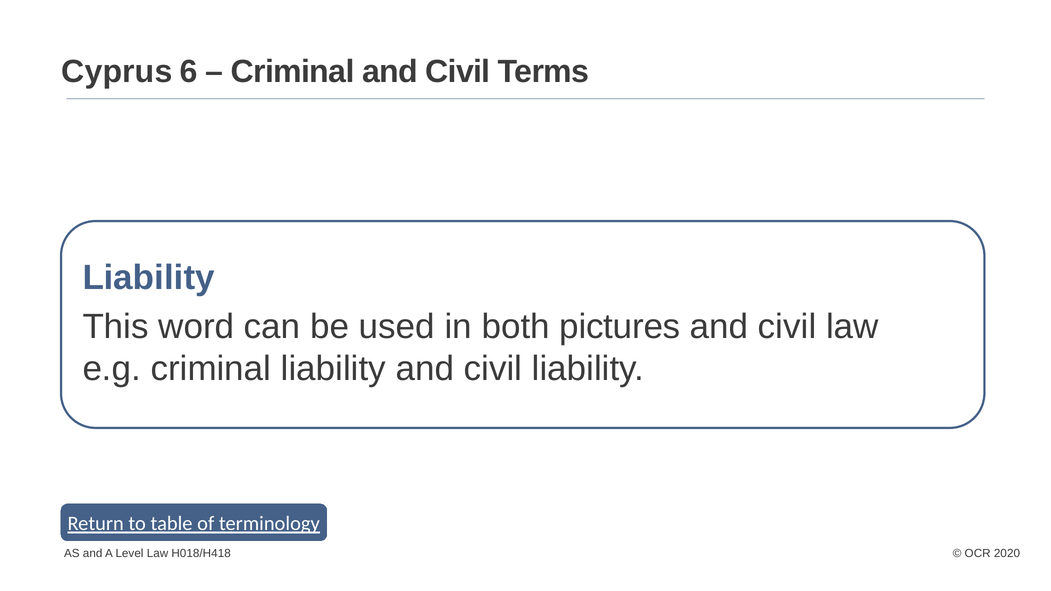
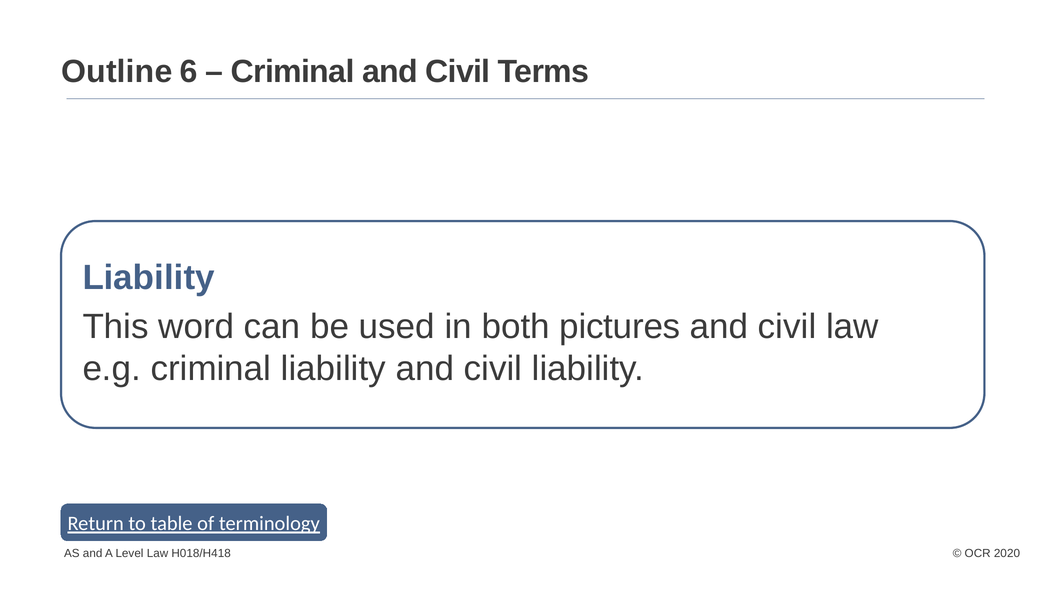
Cyprus: Cyprus -> Outline (117, 72)
